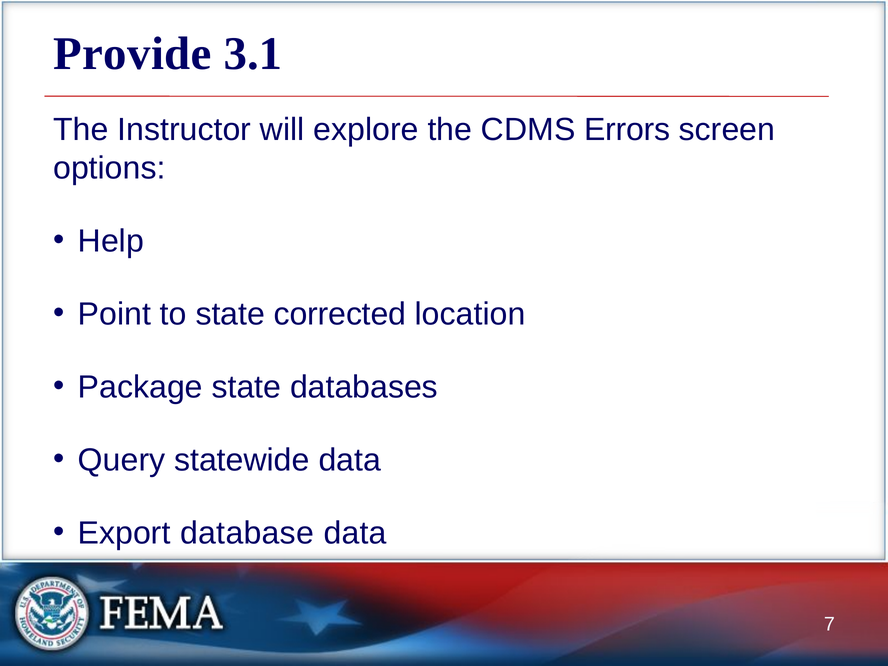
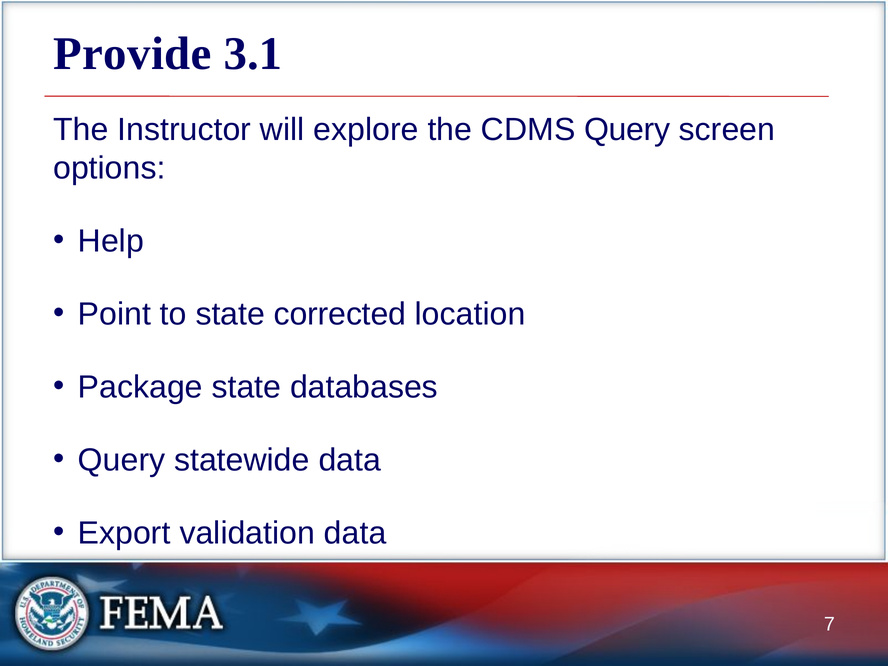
CDMS Errors: Errors -> Query (627, 130)
database: database -> validation (247, 533)
